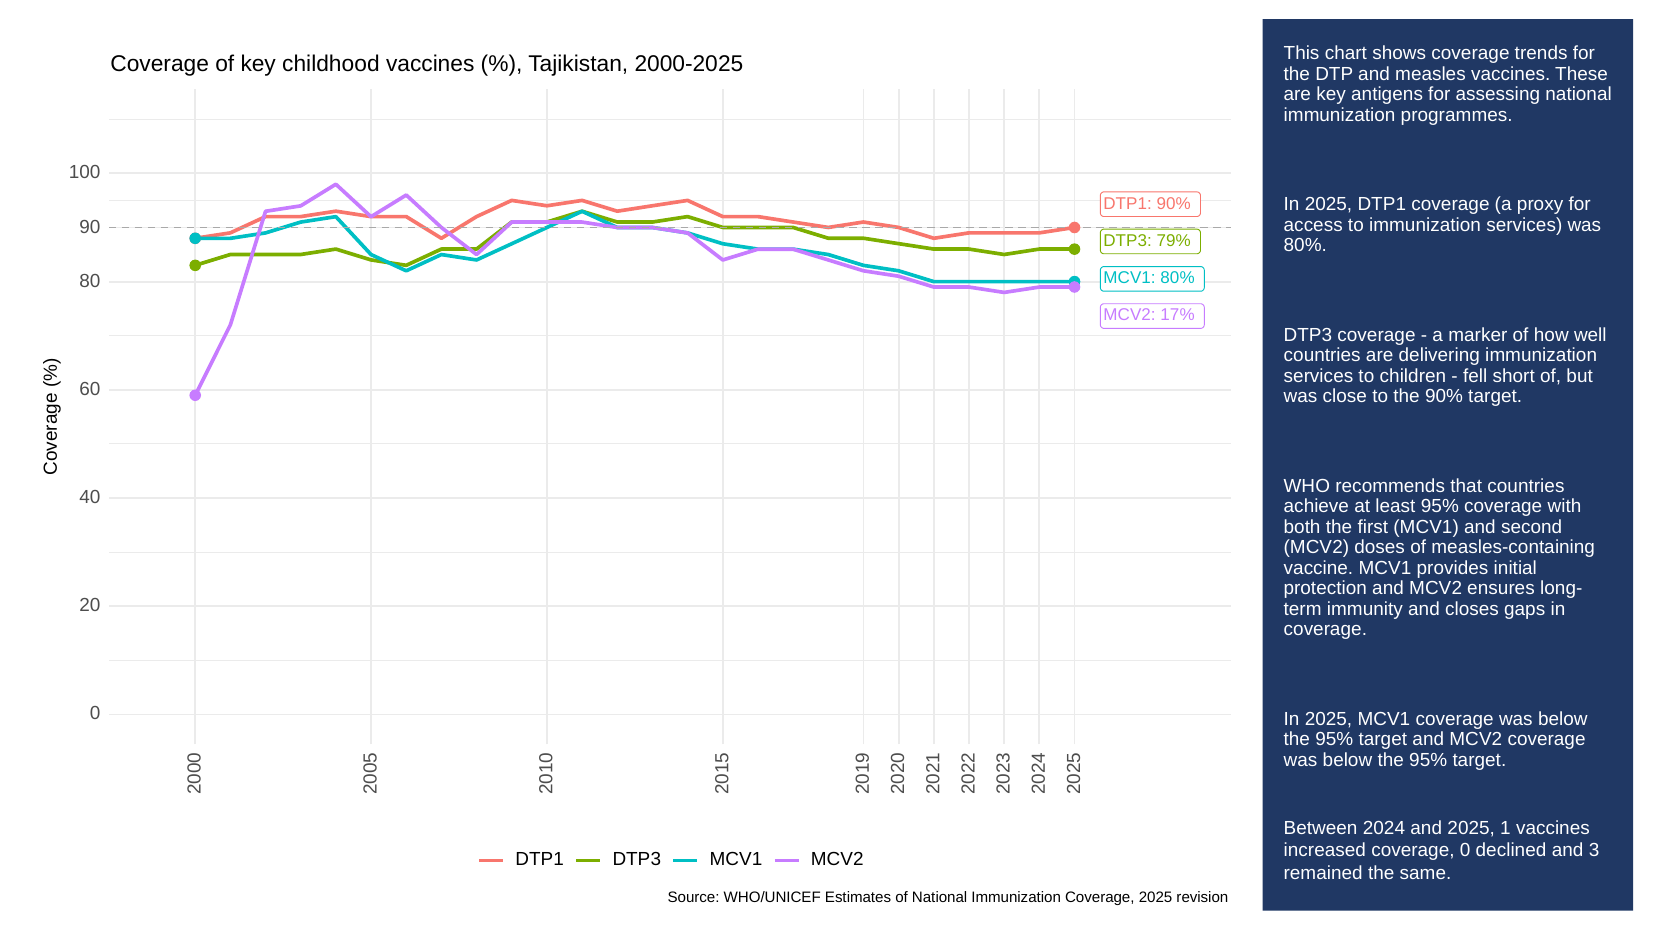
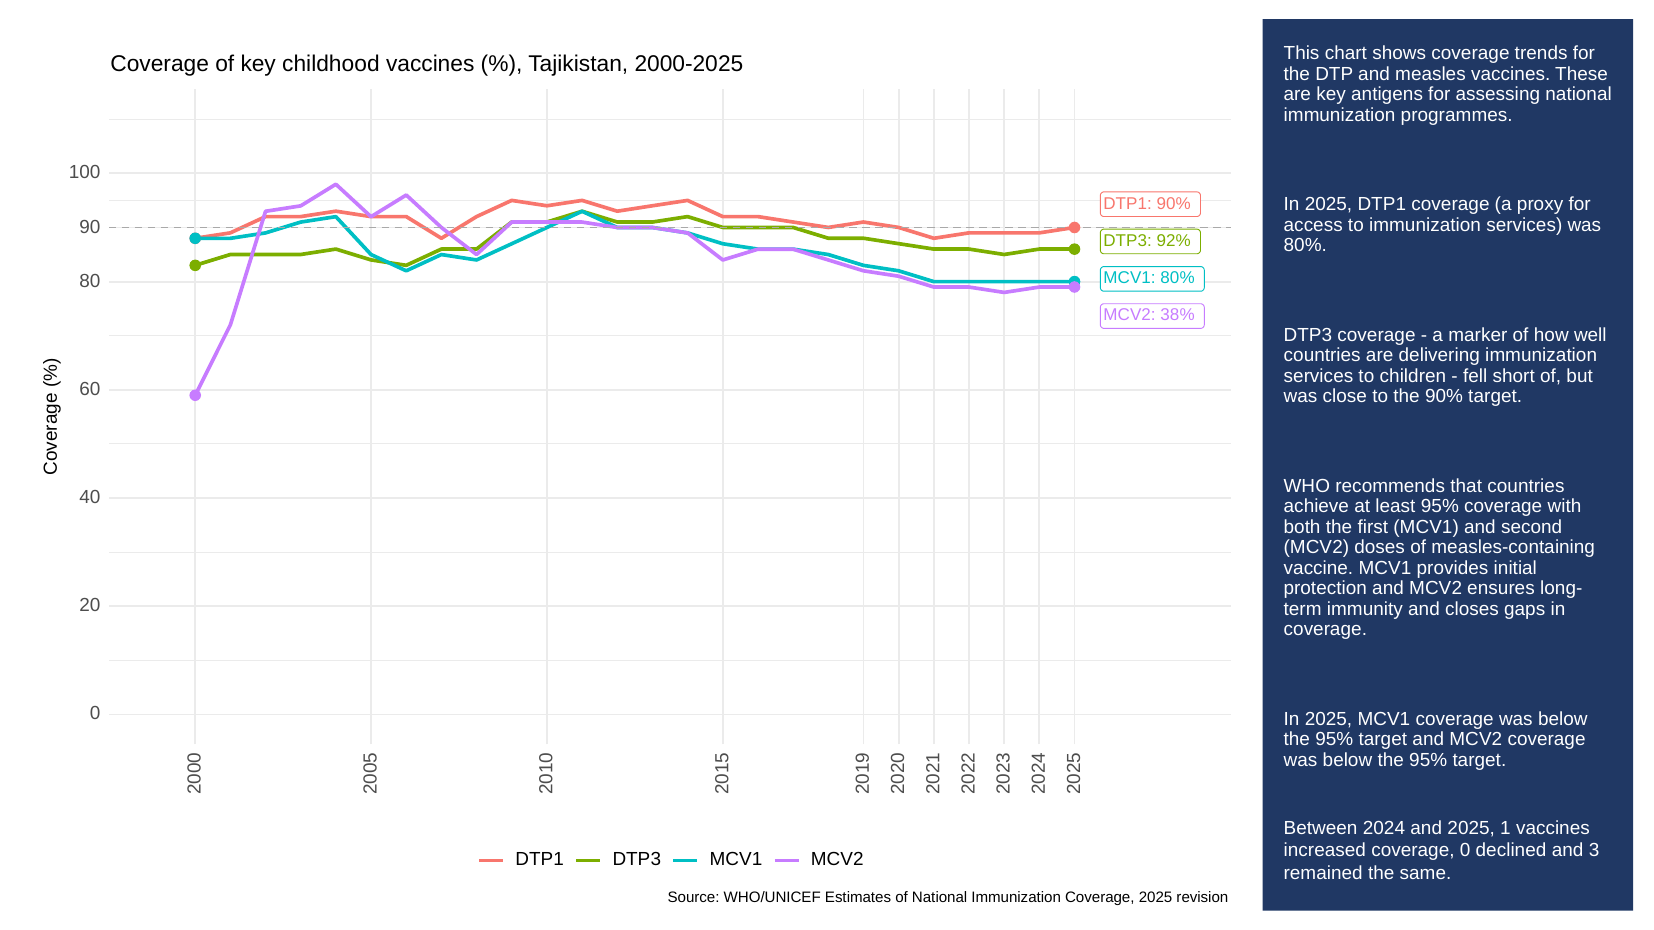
79%: 79% -> 92% (1174, 241)
17%: 17% -> 38% (1178, 315)
